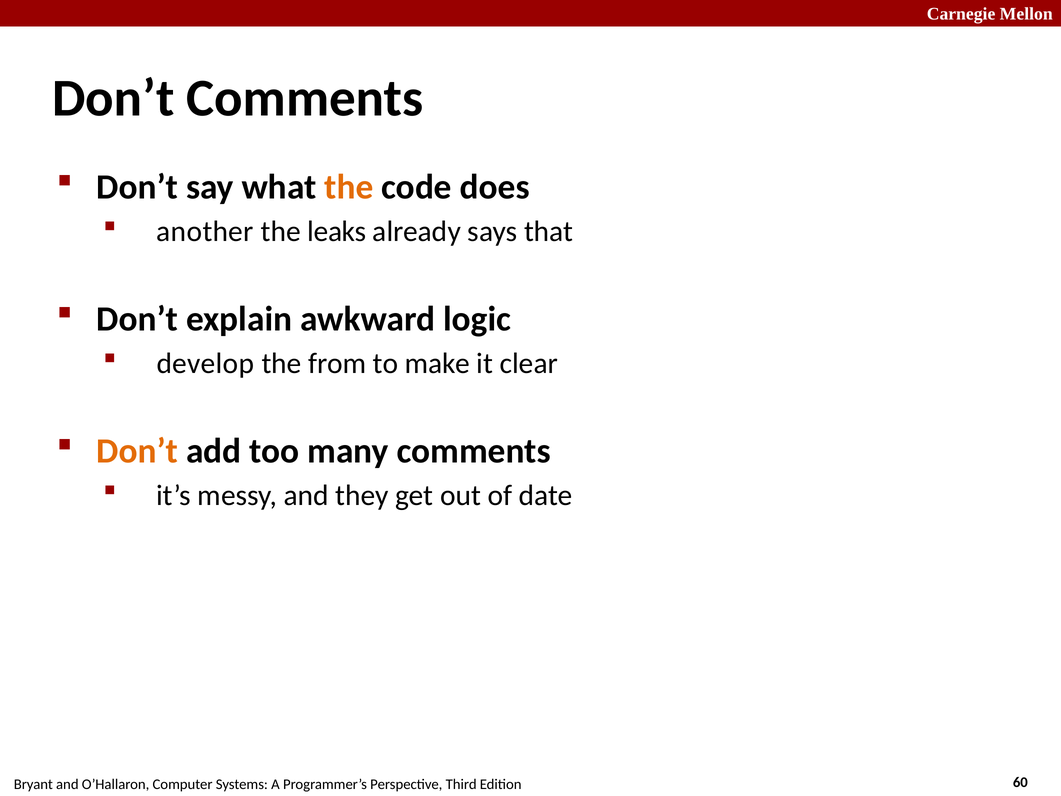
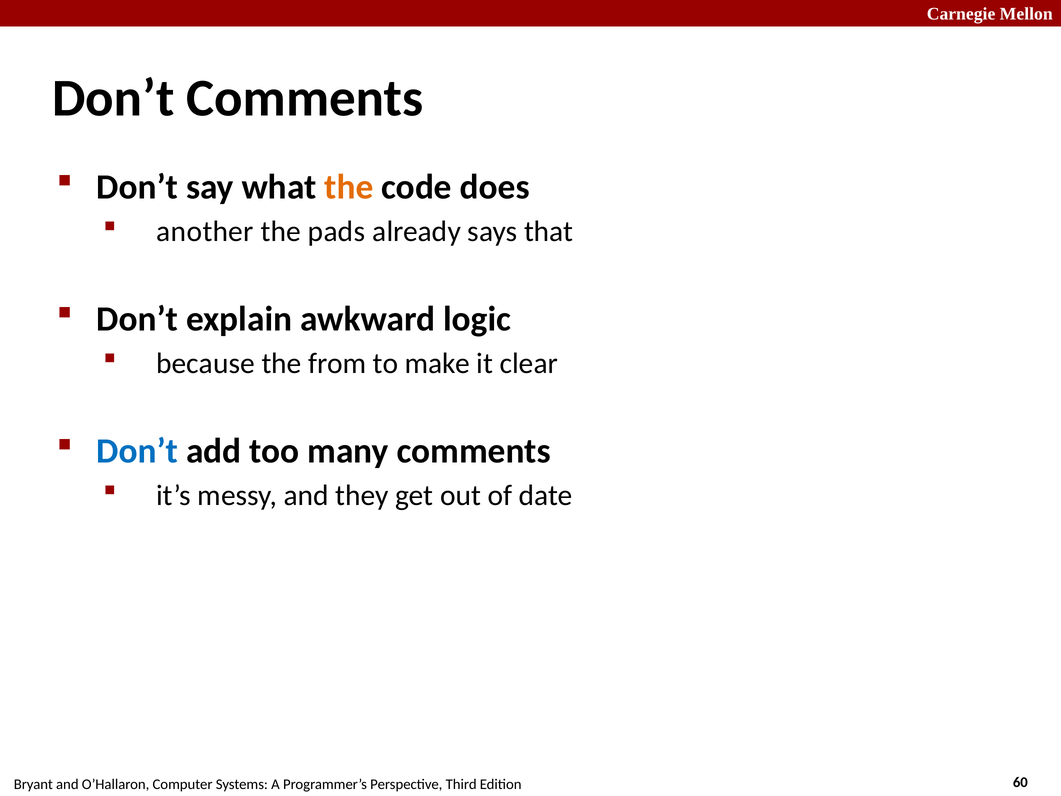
leaks: leaks -> pads (337, 231)
develop: develop -> because (205, 363)
Don’t colour: orange -> blue (137, 451)
